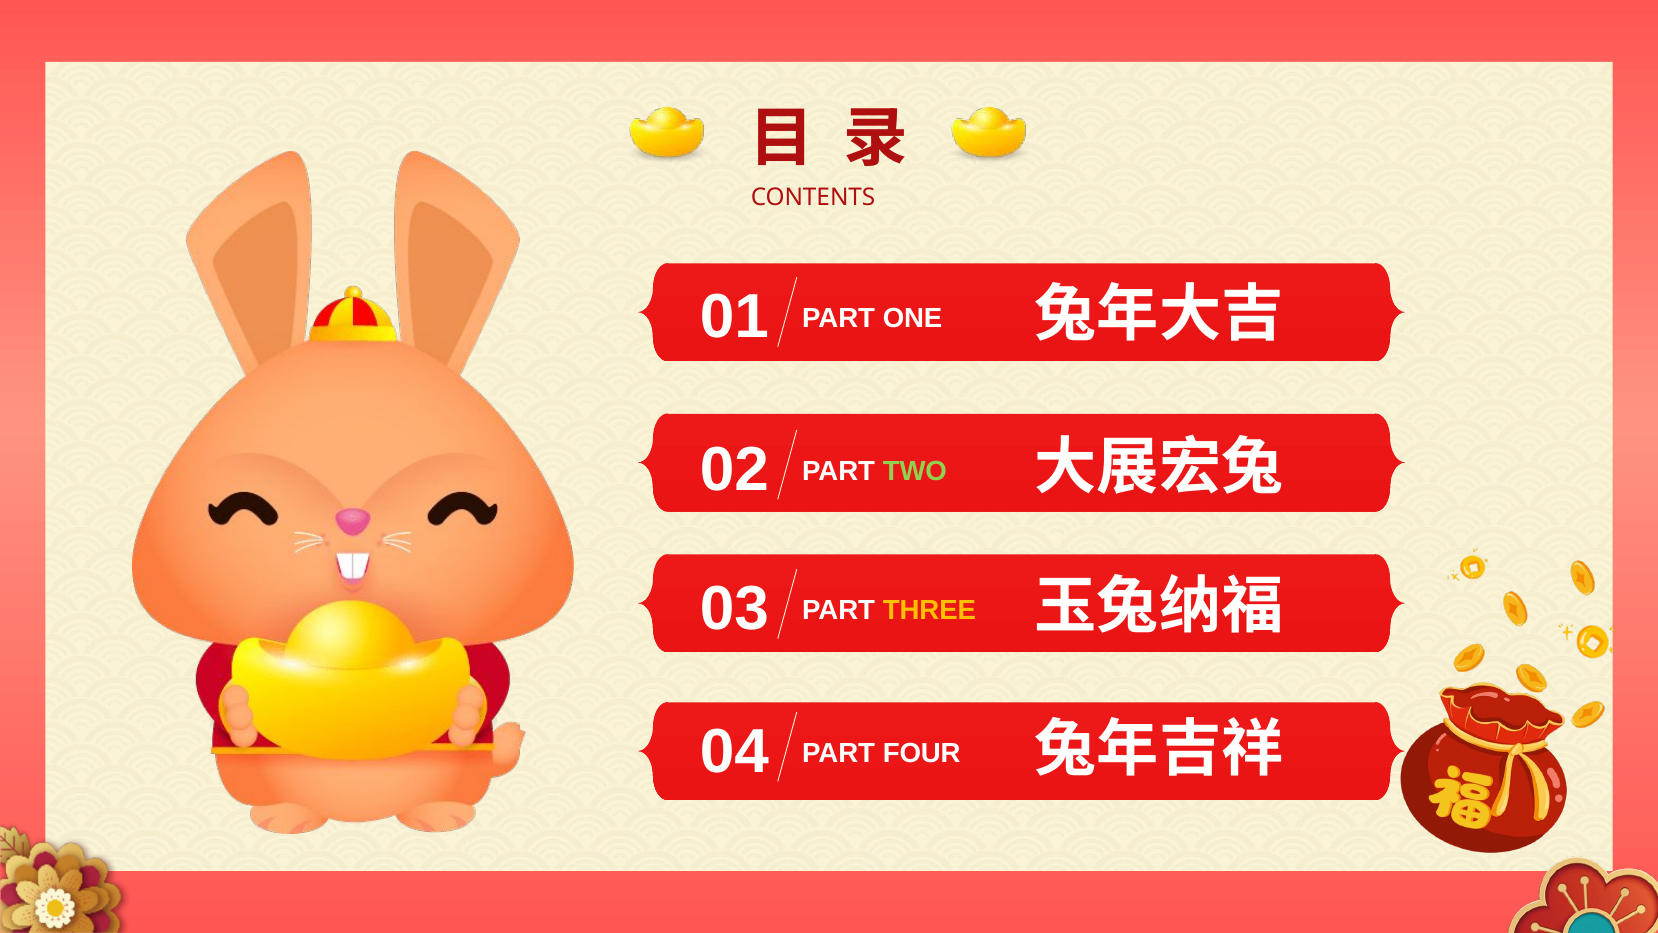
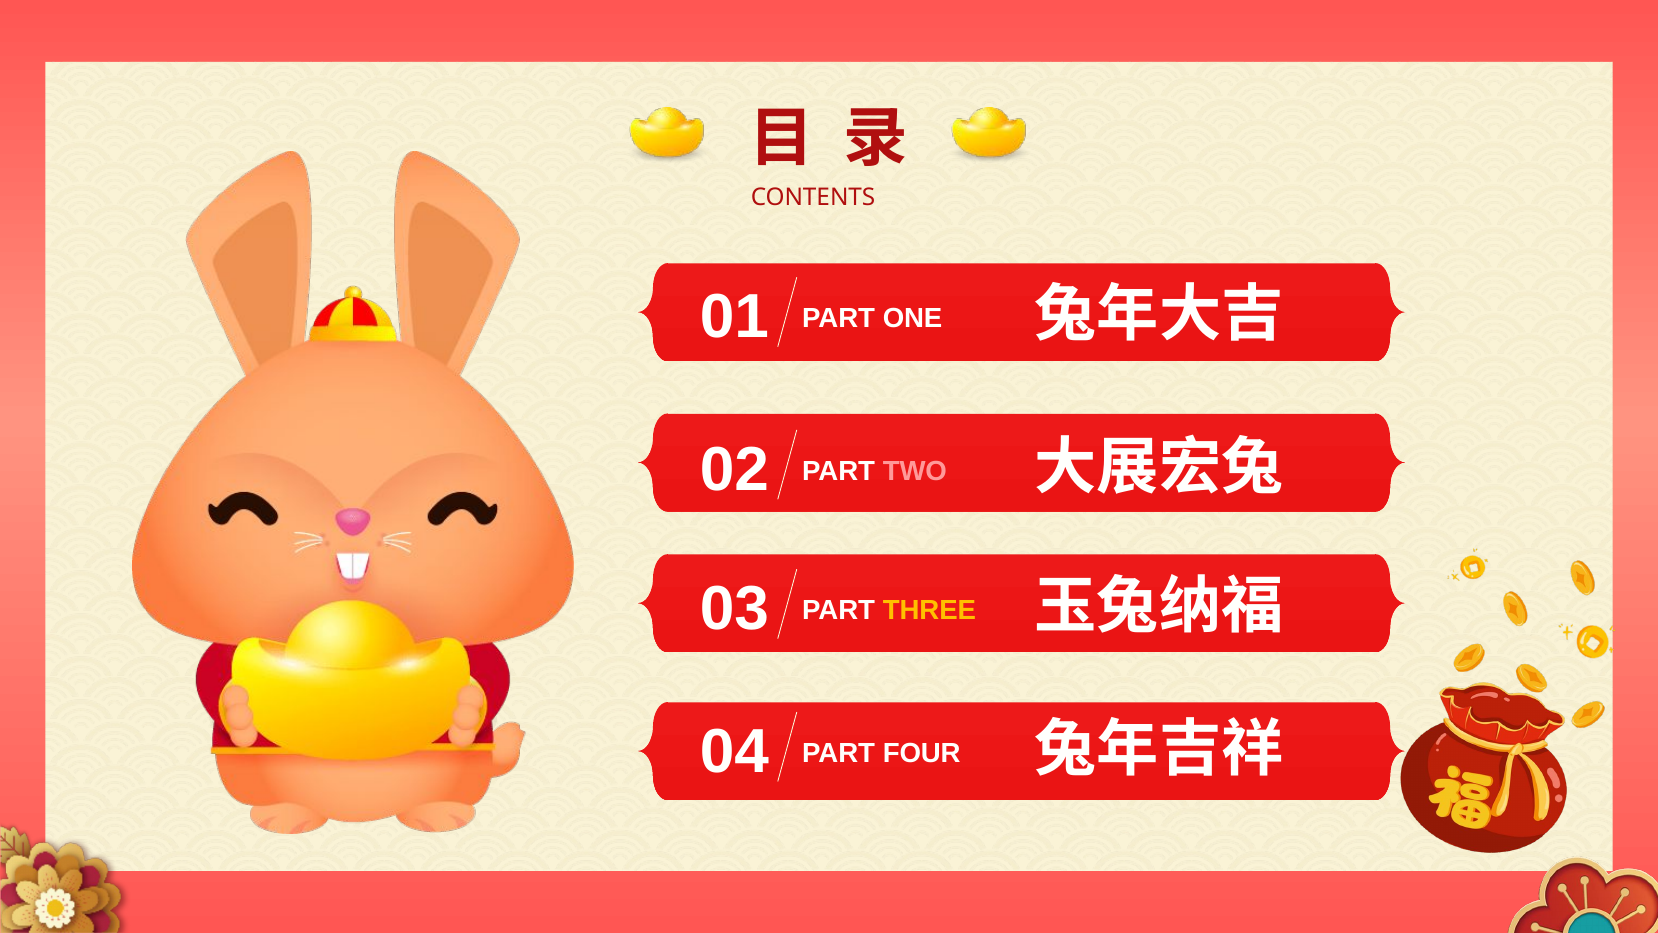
TWO colour: light green -> pink (915, 471)
